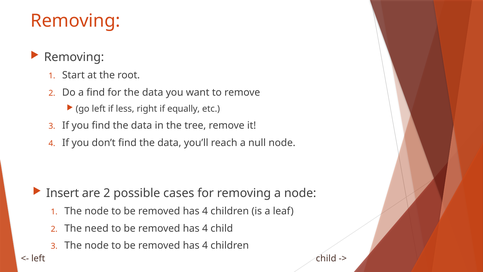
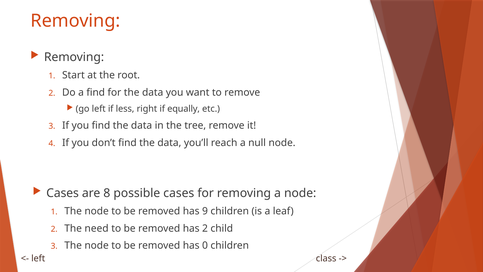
Insert: Insert -> Cases (63, 193)
are 2: 2 -> 8 (107, 193)
4: 4 -> 9 (205, 211)
4: 4 -> 2 (205, 228)
4: 4 -> 0 (205, 245)
left child: child -> class (326, 258)
